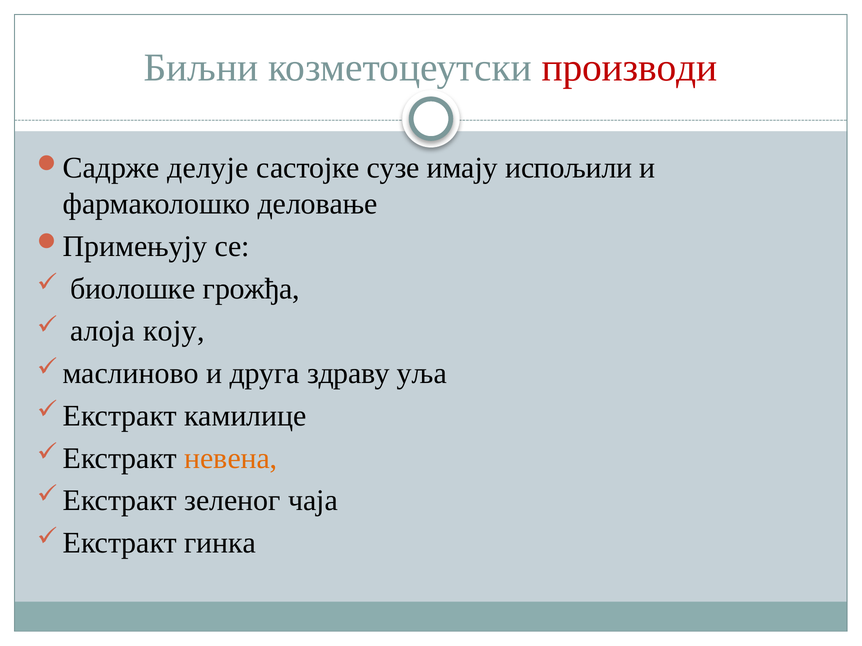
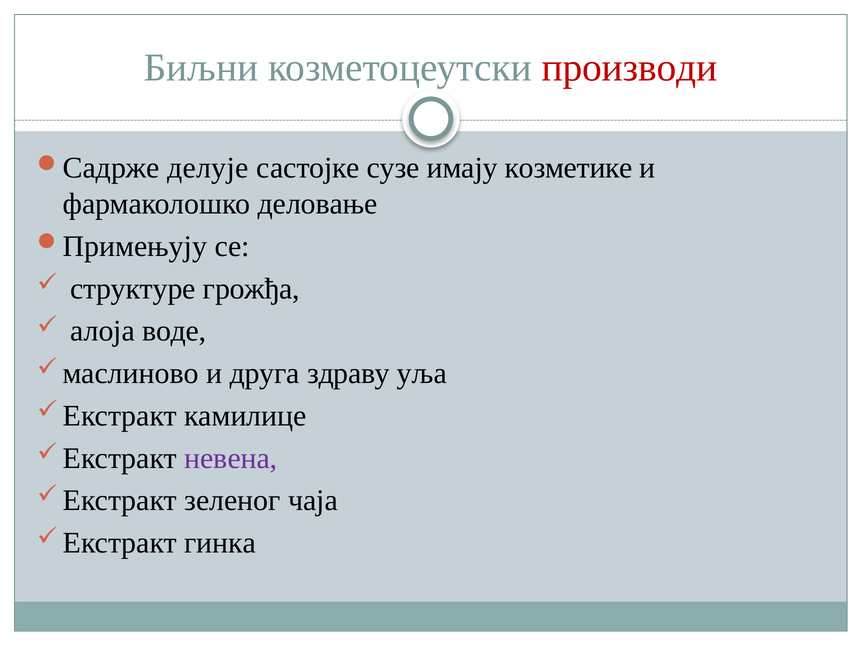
испољили: испољили -> козметике (569, 168)
биолошке: биолошке -> структуре (133, 289)
коју: коју -> воде (174, 331)
невена colour: orange -> purple (231, 458)
